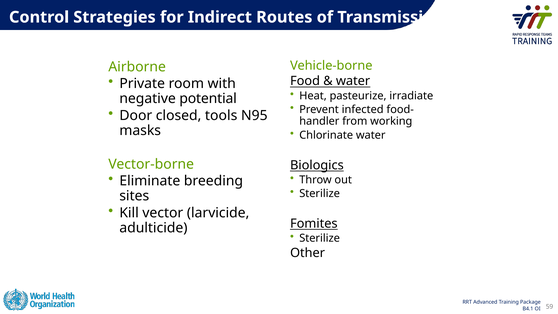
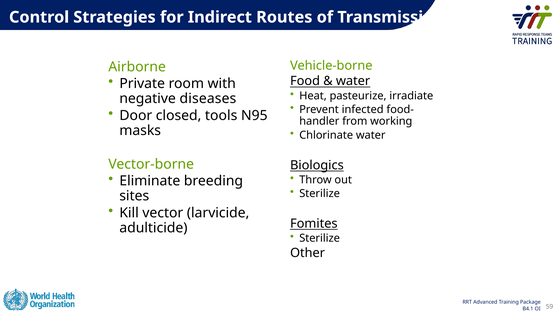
potential: potential -> diseases (208, 99)
